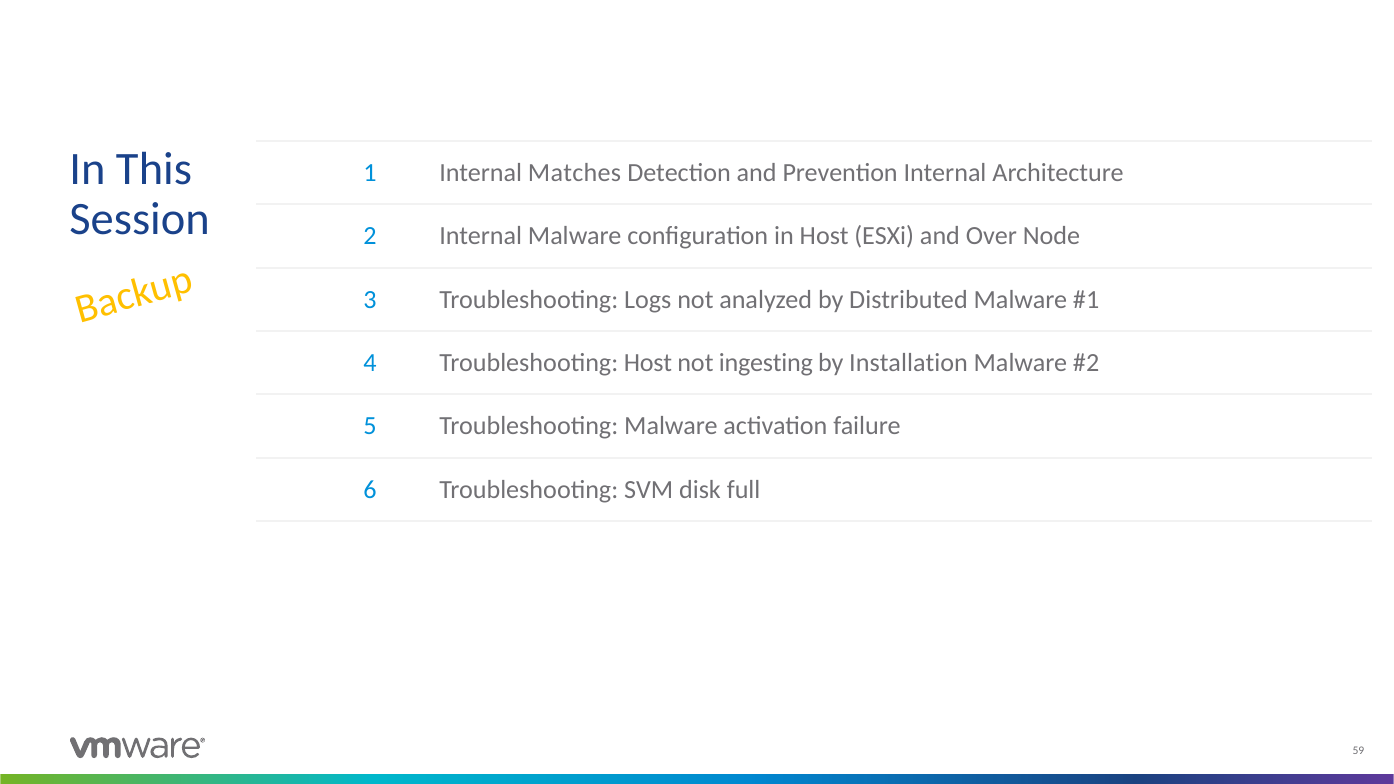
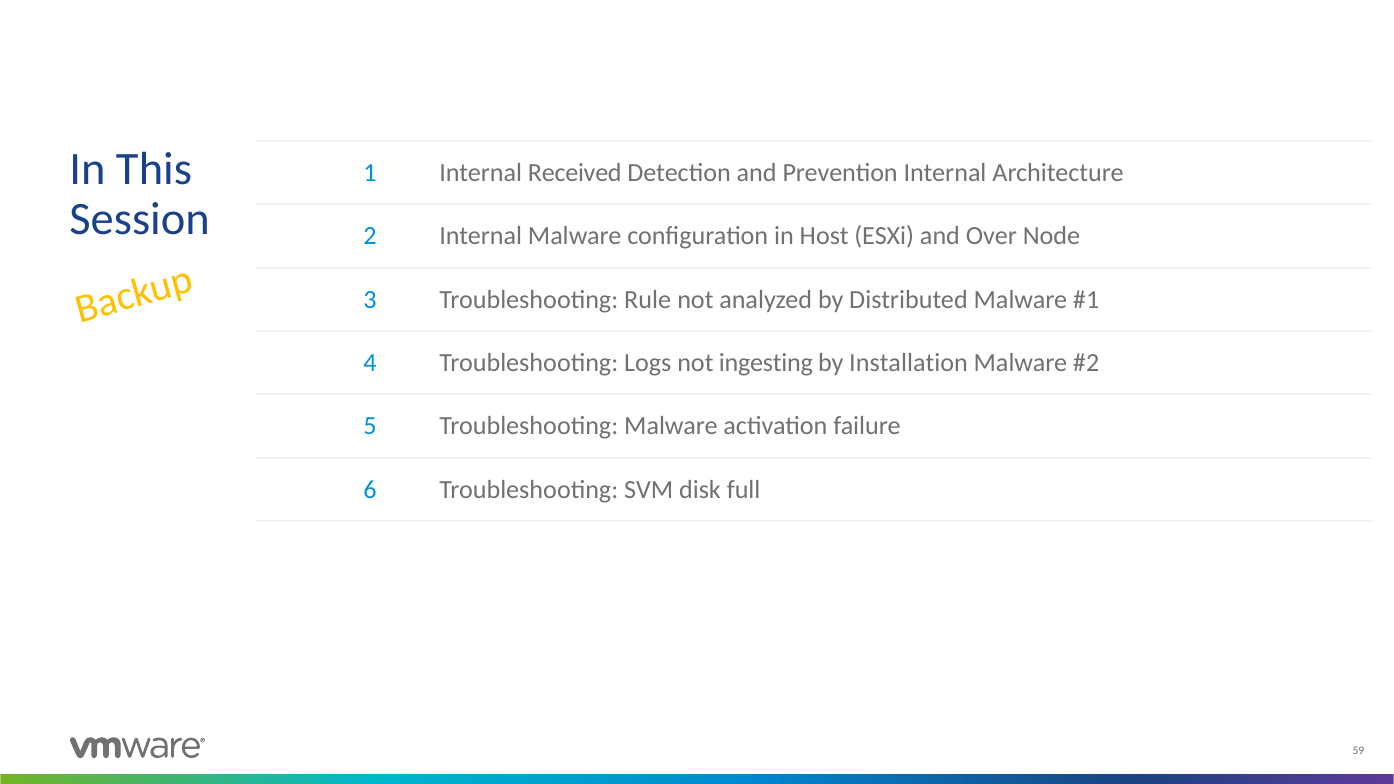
Matches: Matches -> Received (575, 173)
Logs: Logs -> Rule (648, 300)
Troubleshooting Host: Host -> Logs (648, 363)
